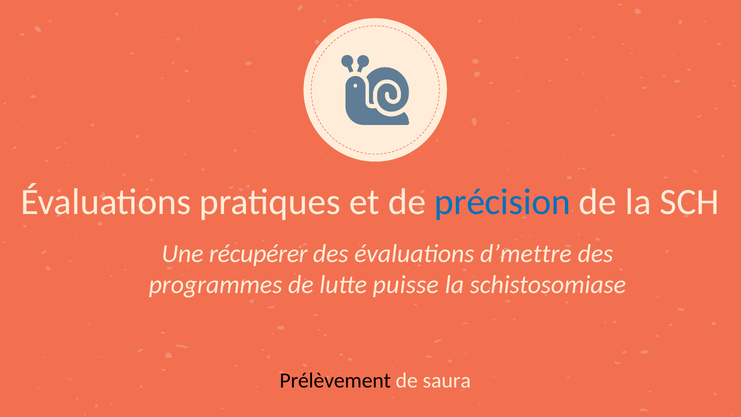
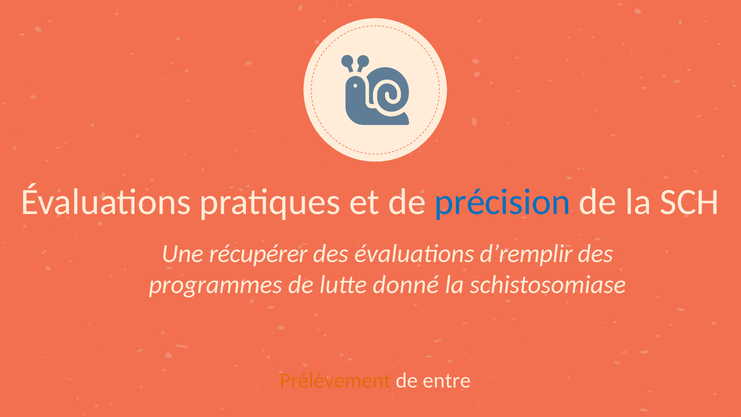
d’mettre: d’mettre -> d’remplir (526, 254)
puisse: puisse -> donné (406, 285)
Prélèvement colour: black -> orange (335, 381)
saura: saura -> entre (447, 381)
